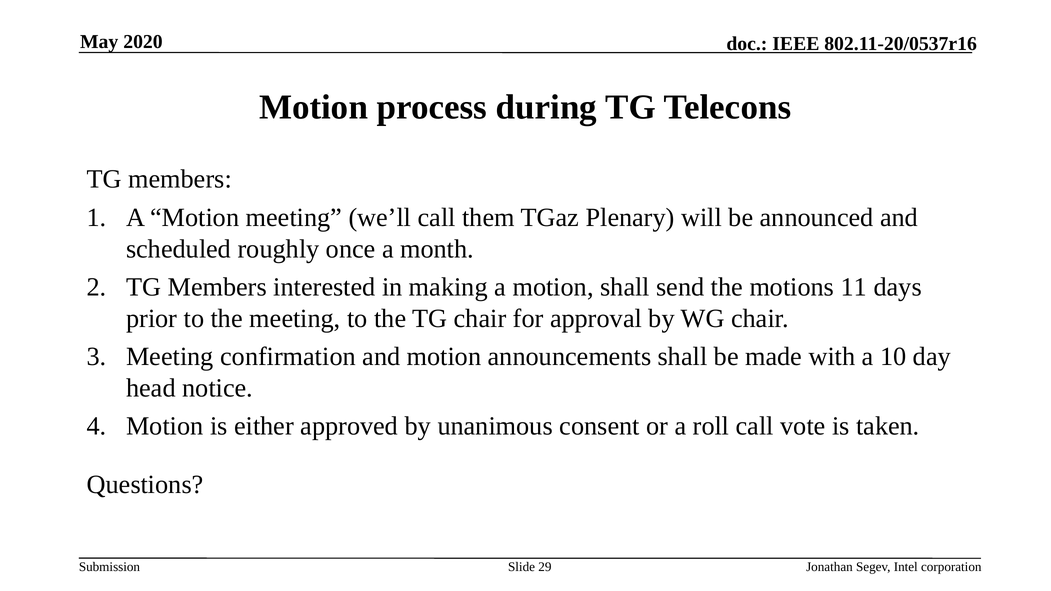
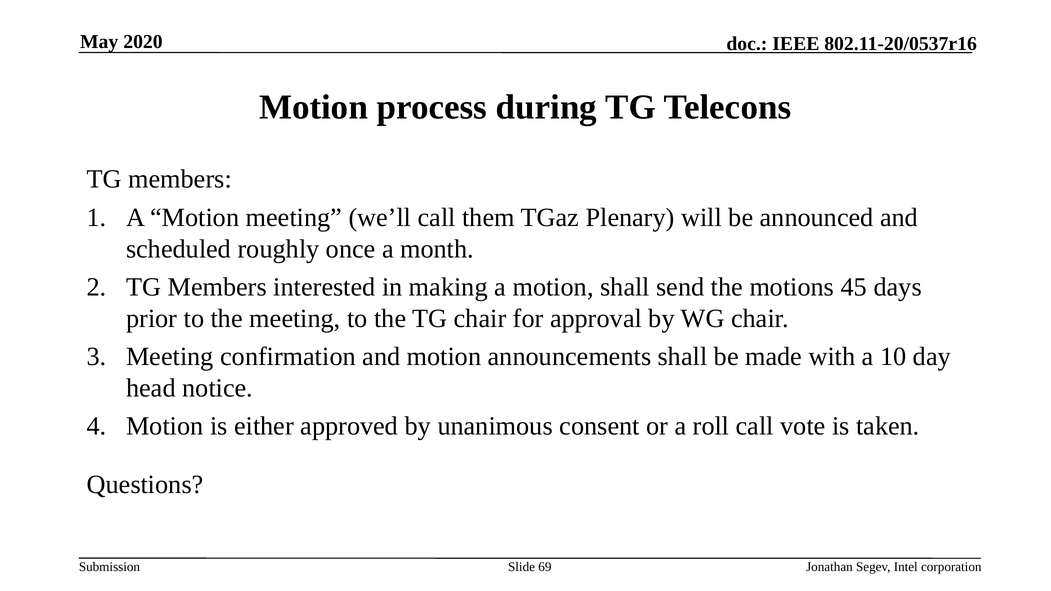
11: 11 -> 45 (854, 287)
29: 29 -> 69 (545, 567)
